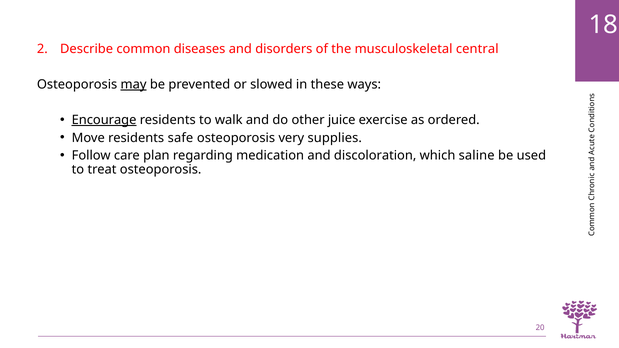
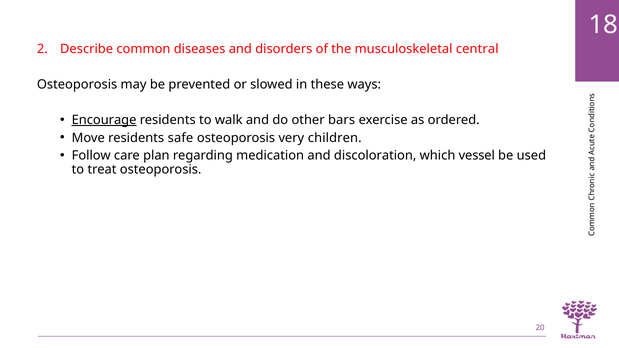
may underline: present -> none (134, 84)
juice: juice -> bars (342, 120)
supplies: supplies -> children (335, 138)
saline: saline -> vessel (477, 156)
